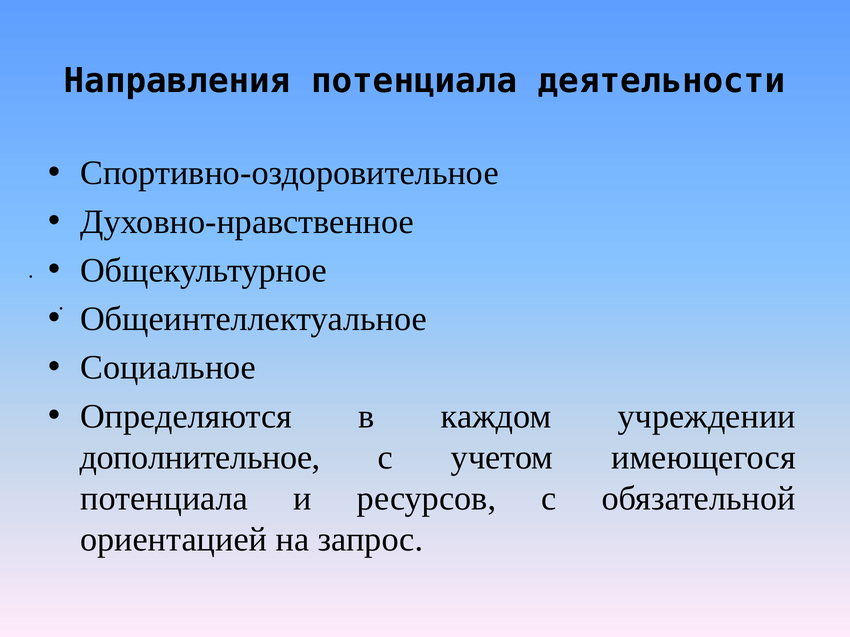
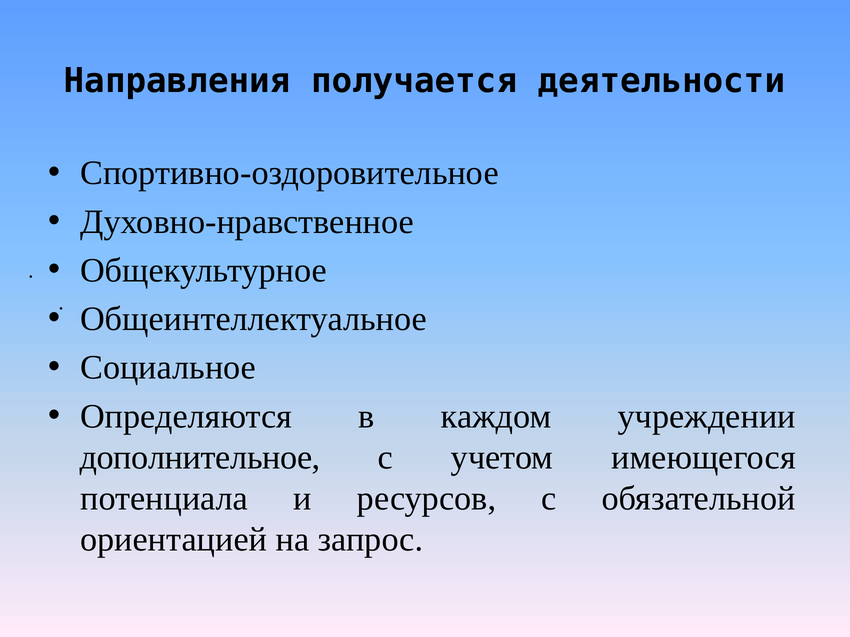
Направления потенциала: потенциала -> получается (414, 81)
